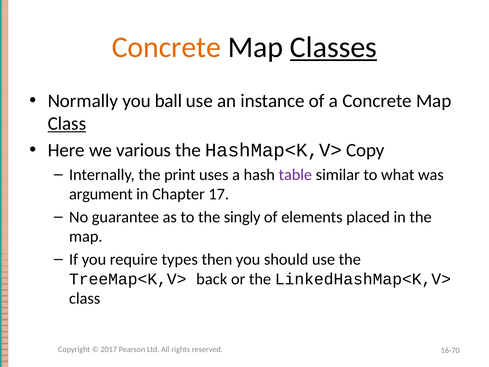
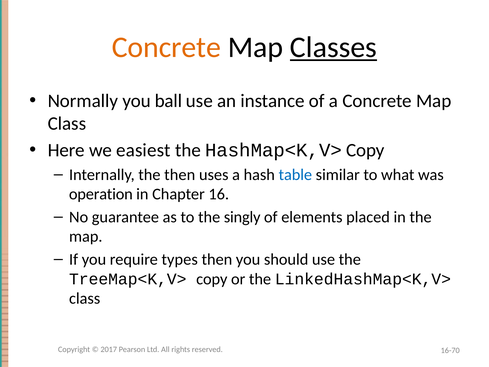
Class underline: present -> none (67, 124)
various: various -> easiest (143, 150)
the print: print -> then (180, 175)
table colour: purple -> blue (295, 175)
argument: argument -> operation (101, 194)
17: 17 -> 16 (219, 194)
TreeMap<K,V> back: back -> copy (212, 279)
